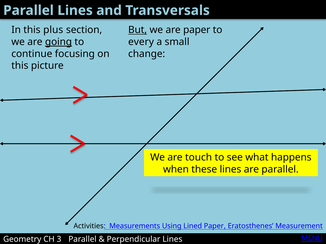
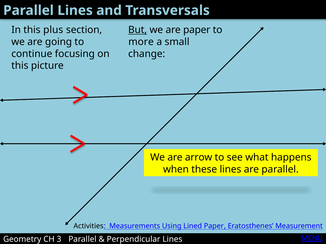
going underline: present -> none (58, 42)
every: every -> more (141, 42)
touch: touch -> arrow (199, 158)
